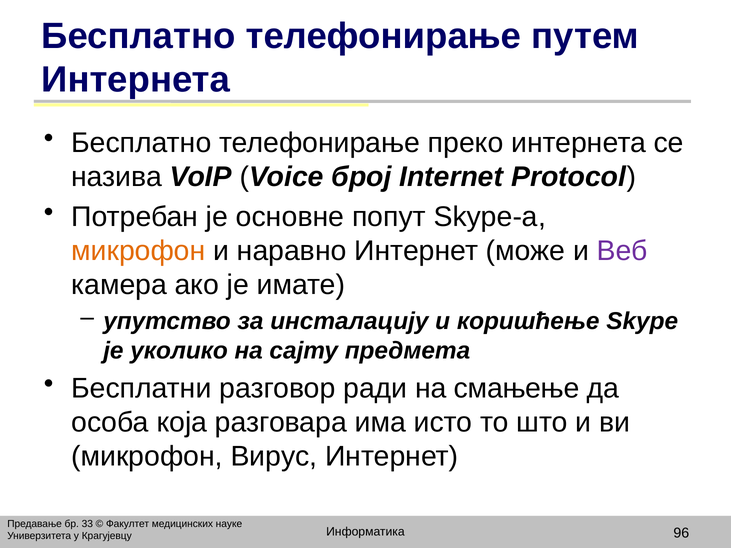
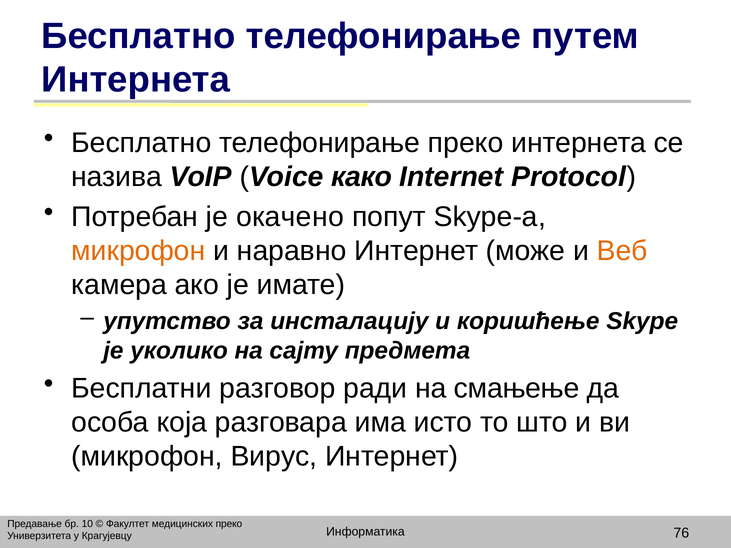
број: број -> како (362, 177)
основне: основне -> окачено (290, 217)
Веб colour: purple -> orange (622, 251)
33: 33 -> 10 (87, 524)
медицинских науке: науке -> преко (229, 524)
96: 96 -> 76 (681, 533)
